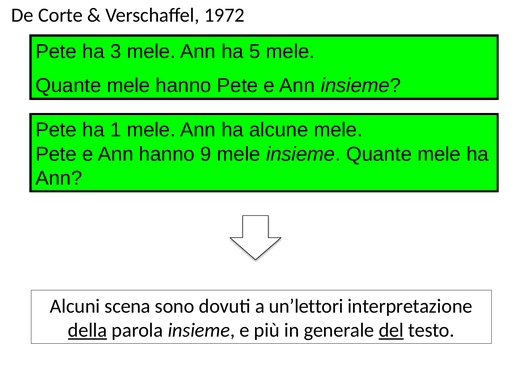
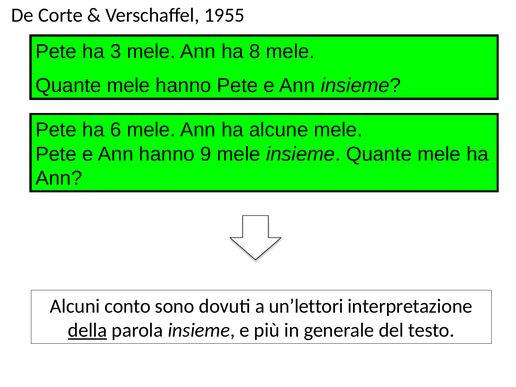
1972: 1972 -> 1955 (224, 15)
5: 5 -> 8 (255, 52)
1: 1 -> 6 (116, 130)
scena: scena -> conto (128, 306)
del underline: present -> none (391, 330)
